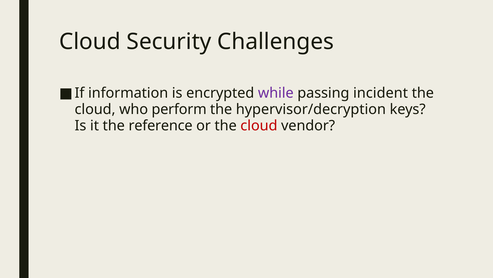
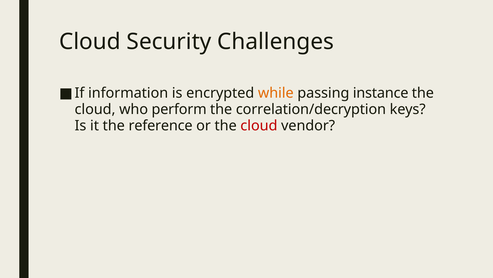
while colour: purple -> orange (276, 93)
incident: incident -> instance (381, 93)
hypervisor/decryption: hypervisor/decryption -> correlation/decryption (311, 109)
